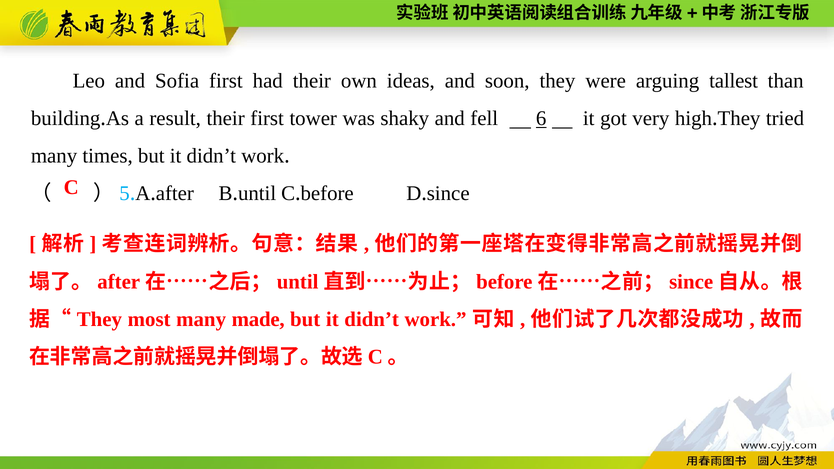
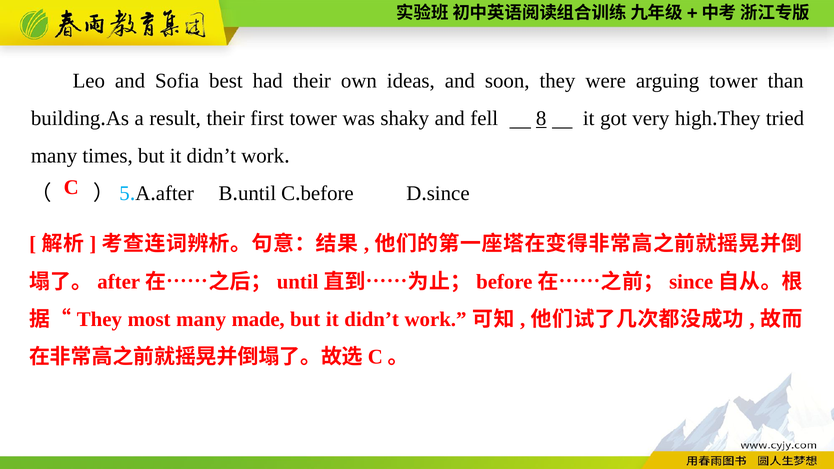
Sofia first: first -> best (226, 81)
arguing tallest: tallest -> tower (733, 81)
6: 6 -> 8 (541, 118)
